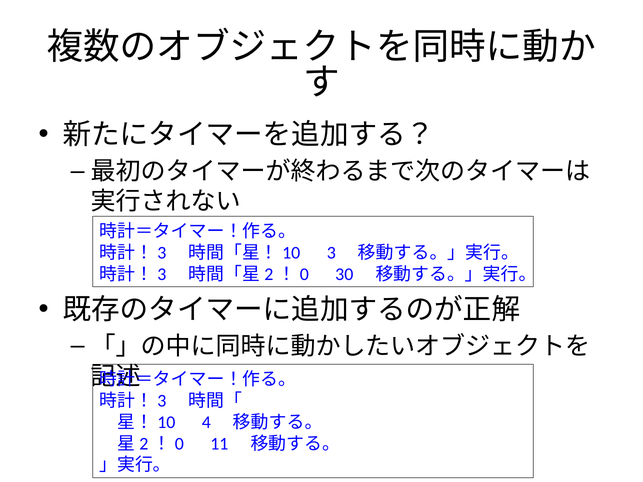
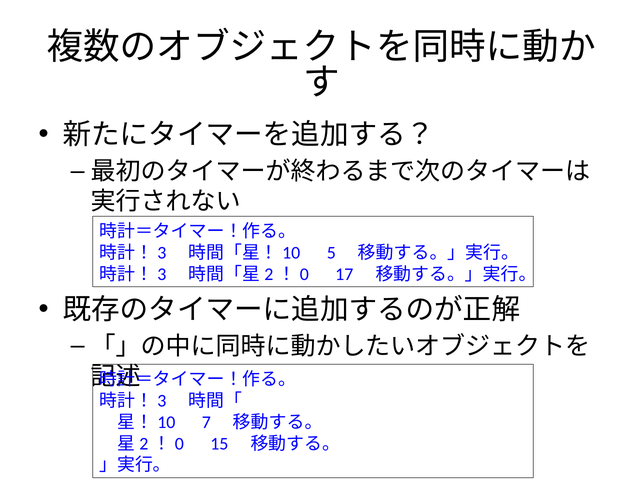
3: 3 -> 5 (331, 253)
30: 30 -> 17 (344, 274)
4: 4 -> 7 (206, 422)
11: 11 -> 15 (219, 444)
